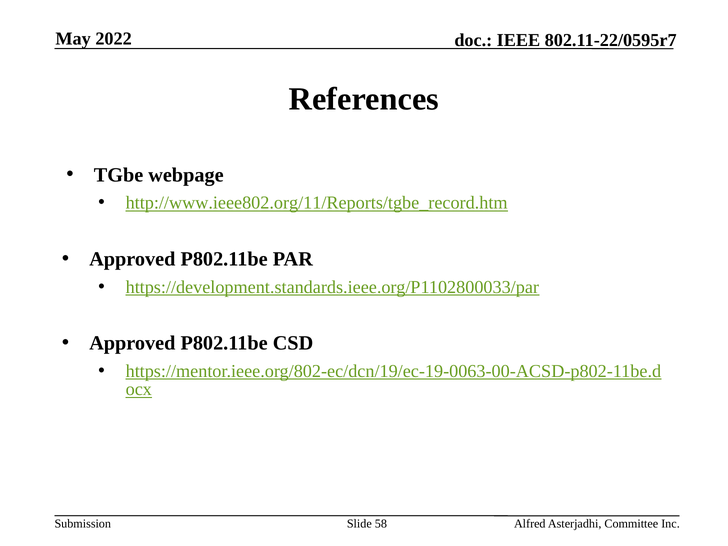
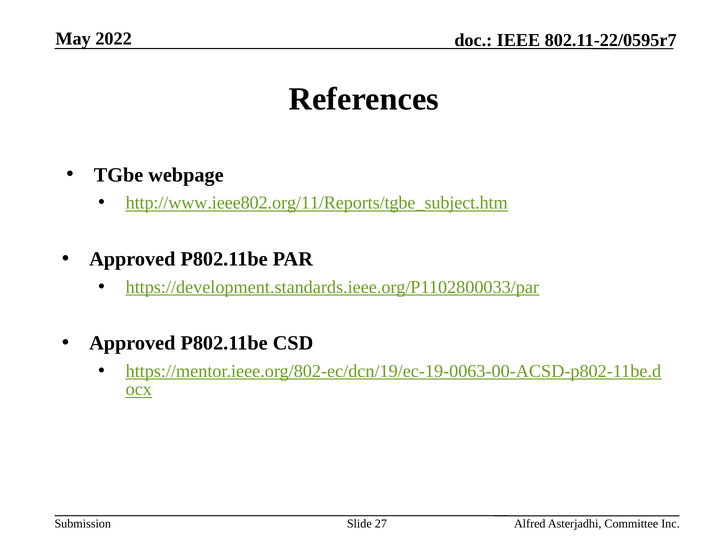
http://www.ieee802.org/11/Reports/tgbe_record.htm: http://www.ieee802.org/11/Reports/tgbe_record.htm -> http://www.ieee802.org/11/Reports/tgbe_subject.htm (317, 203)
58: 58 -> 27 (381, 524)
